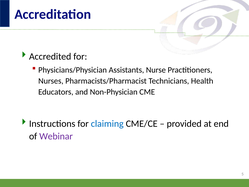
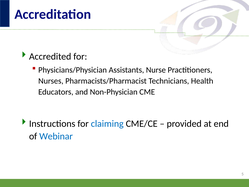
Webinar colour: purple -> blue (56, 136)
